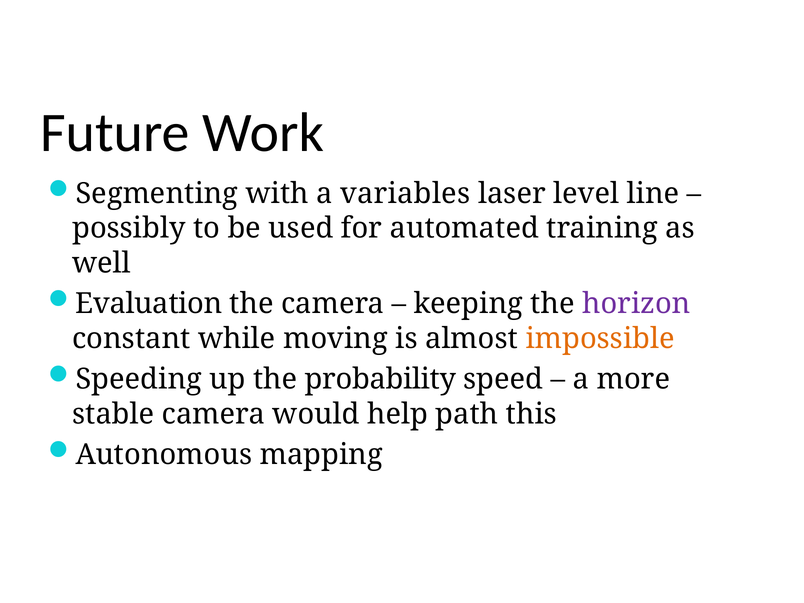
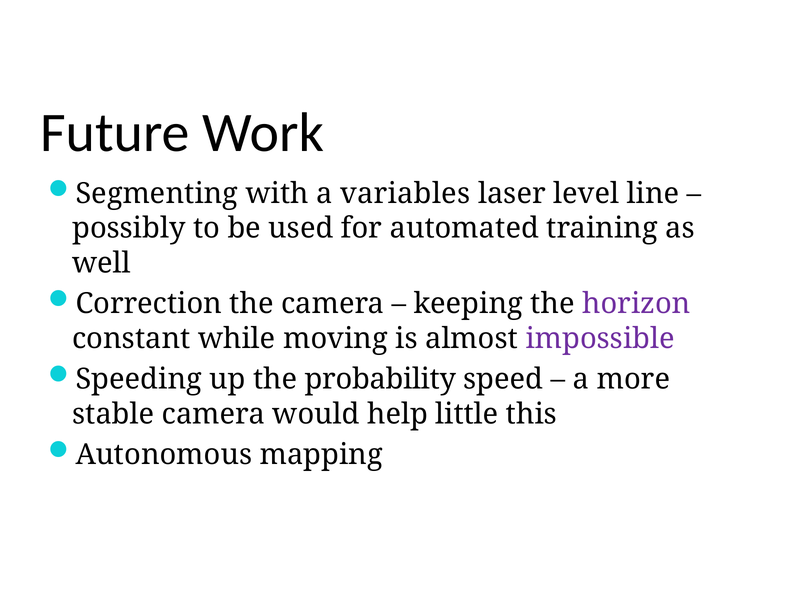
Evaluation: Evaluation -> Correction (149, 304)
impossible colour: orange -> purple (600, 339)
path: path -> little (467, 414)
